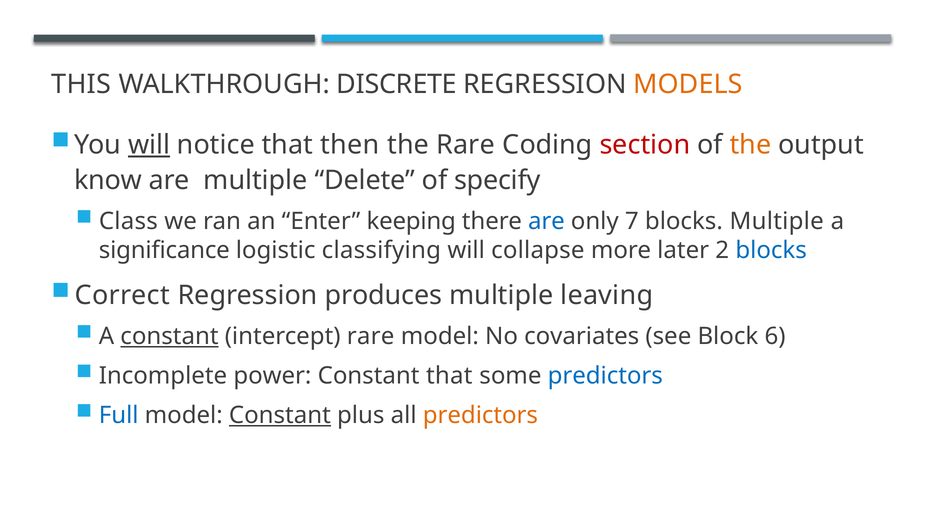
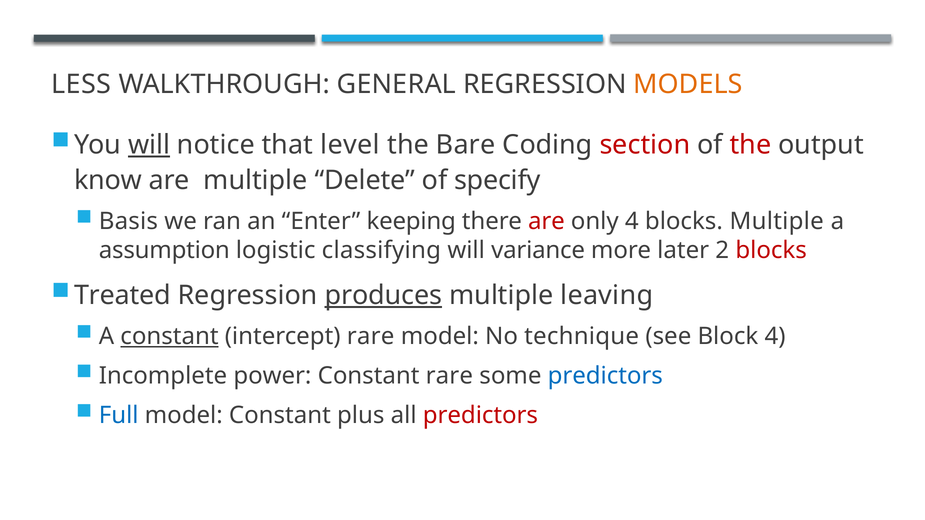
THIS: THIS -> LESS (81, 85)
DISCRETE: DISCRETE -> GENERAL (396, 85)
then: then -> level (350, 145)
the Rare: Rare -> Bare (466, 145)
the colour: orange -> red (750, 145)
Class: Class -> Basis (128, 222)
are colour: blue -> red (546, 222)
only 7: 7 -> 4 (632, 222)
significance: significance -> assumption (164, 250)
collapse: collapse -> variance (538, 250)
blocks colour: blue -> red (771, 250)
Correct: Correct -> Treated (123, 296)
produces underline: none -> present (383, 296)
covariates: covariates -> technique (582, 337)
Block 6: 6 -> 4 (775, 337)
Constant that: that -> rare (449, 376)
Constant underline: present -> none (280, 416)
predictors colour: orange -> red (480, 416)
